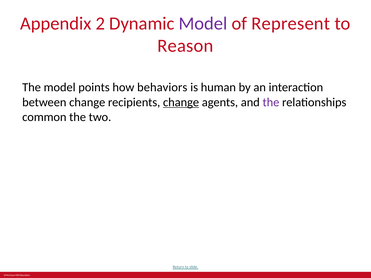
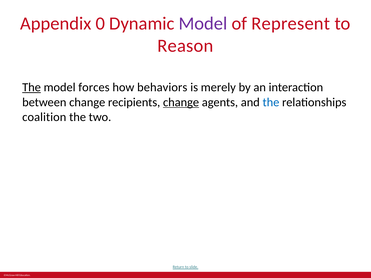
2: 2 -> 0 (100, 24)
The underline: none -> present (32, 87)
points: points -> forces (94, 87)
human: human -> merely (218, 87)
the colour: purple -> blue (271, 102)
common: common -> coalition (44, 117)
